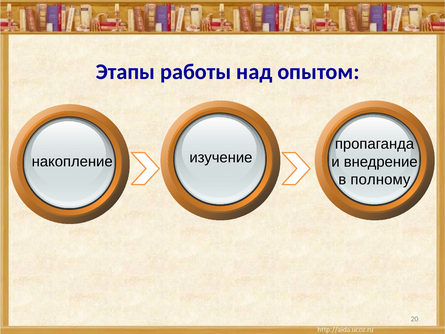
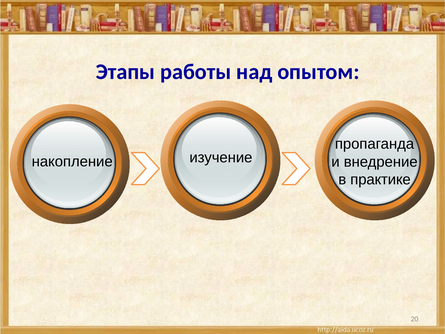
полному: полному -> практике (381, 180)
